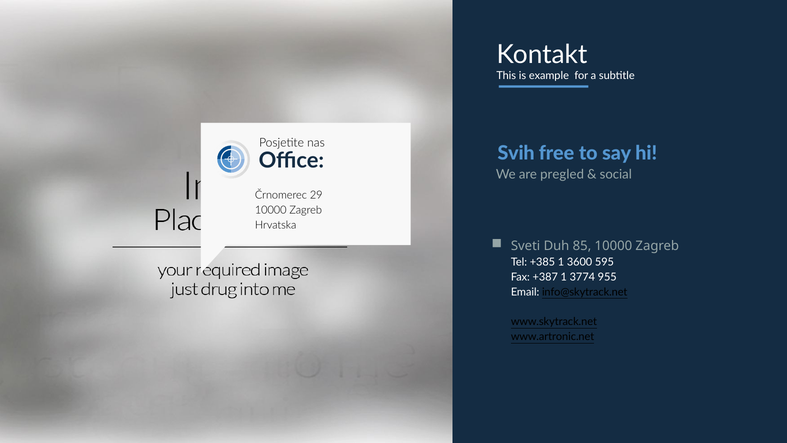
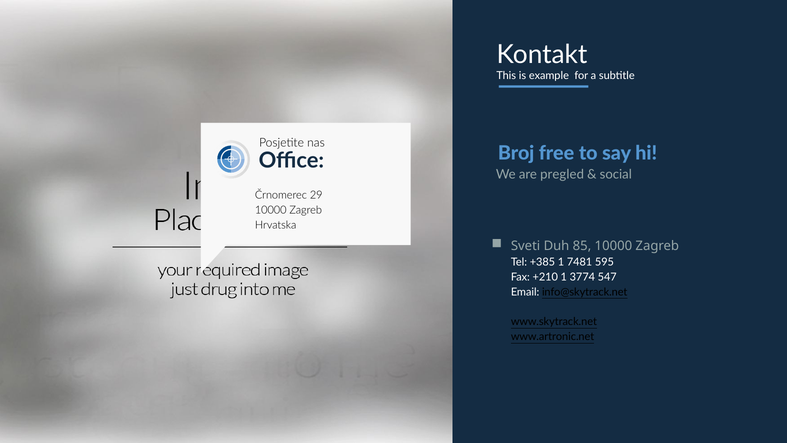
Svih: Svih -> Broj (516, 153)
3600: 3600 -> 7481 (580, 262)
+387: +387 -> +210 (545, 277)
955: 955 -> 547 (607, 277)
